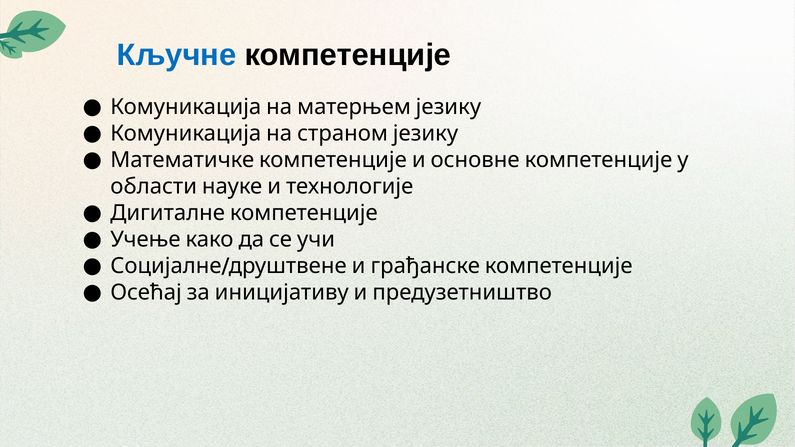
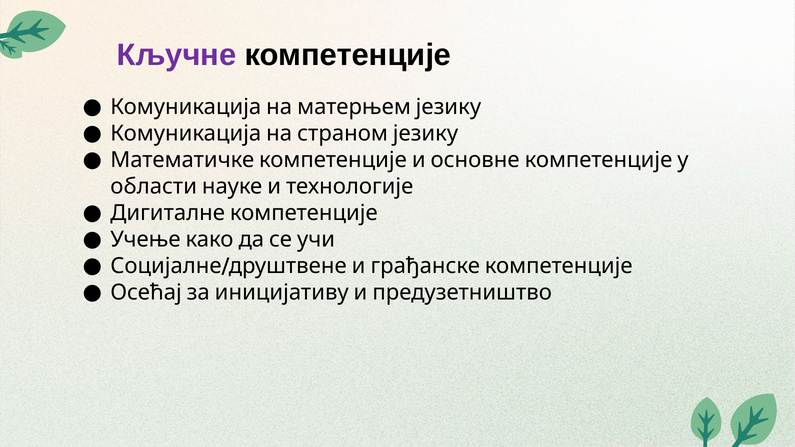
Кључне colour: blue -> purple (177, 55)
